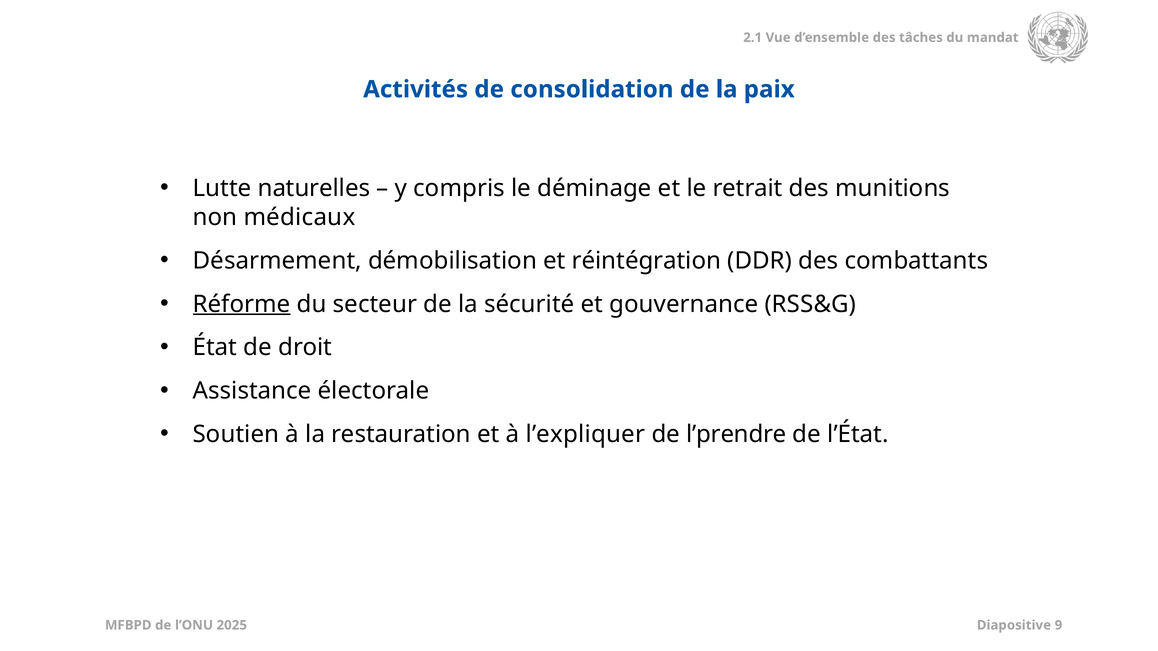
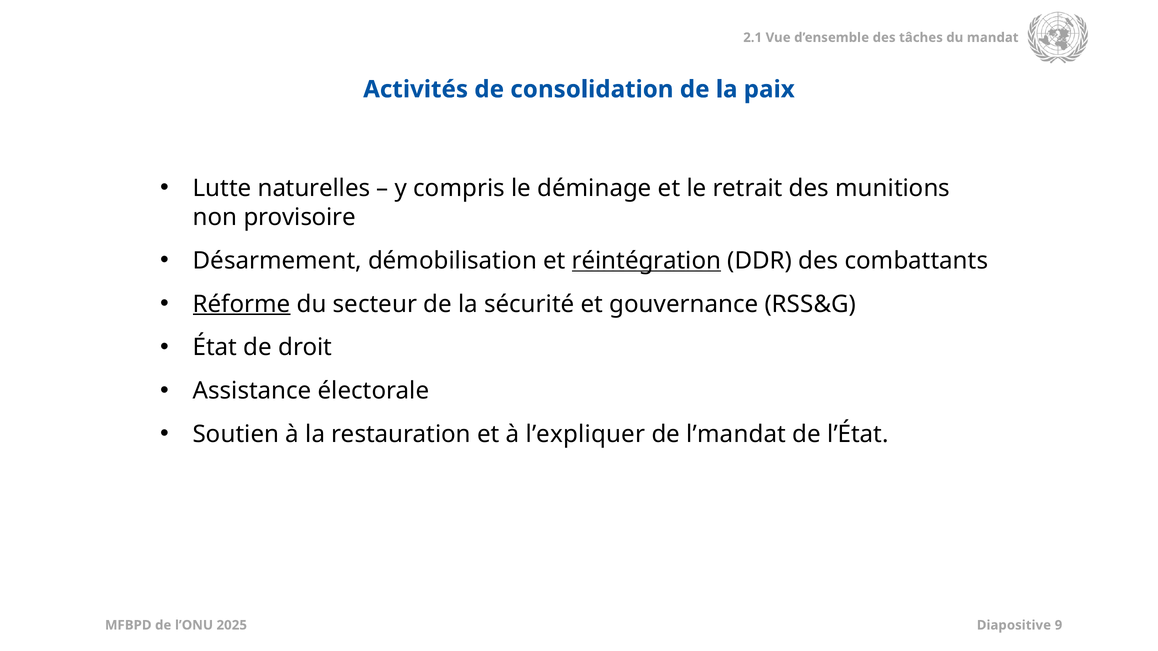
médicaux: médicaux -> provisoire (300, 217)
réintégration underline: none -> present (646, 261)
l’prendre: l’prendre -> l’mandat (736, 435)
